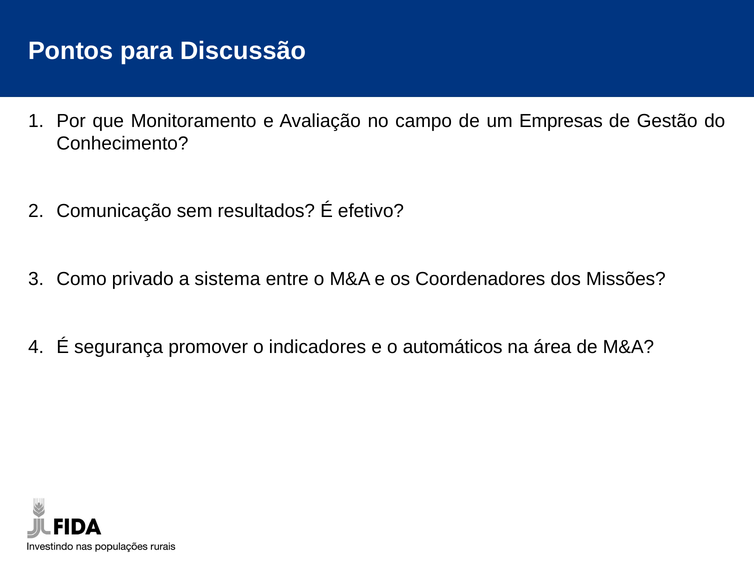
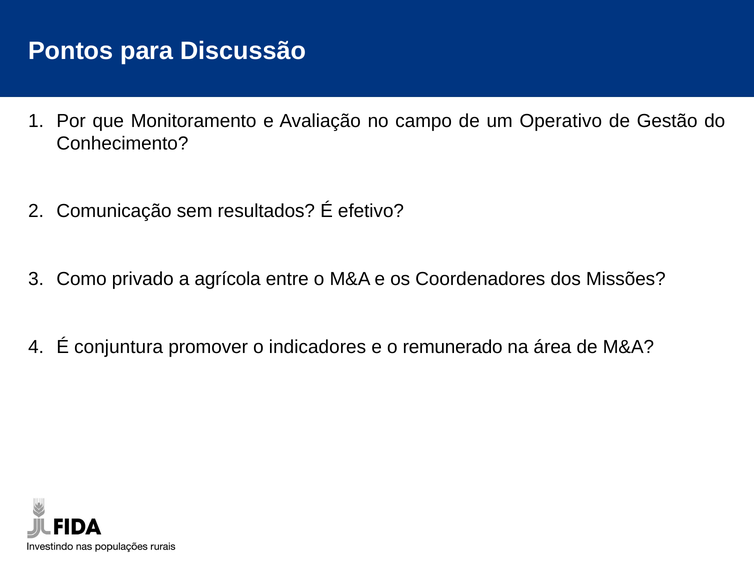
Empresas: Empresas -> Operativo (561, 121)
sistema: sistema -> agrícola (228, 279)
segurança: segurança -> conjuntura (119, 347)
automáticos: automáticos -> remunerado (453, 347)
